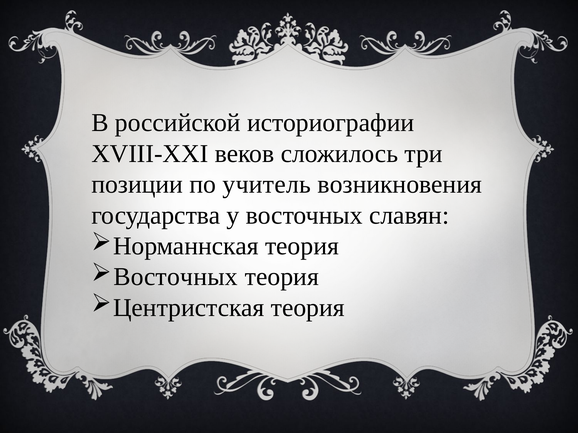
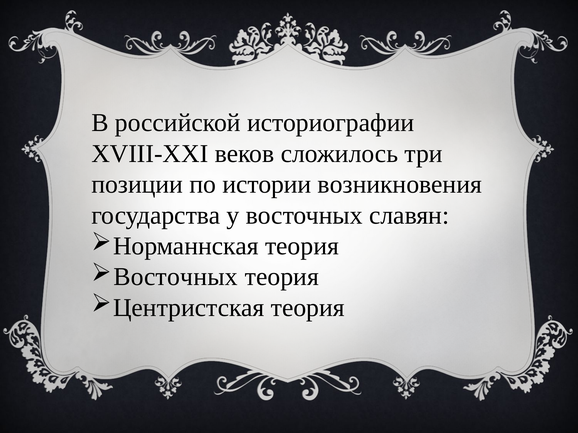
учитель: учитель -> истории (267, 185)
